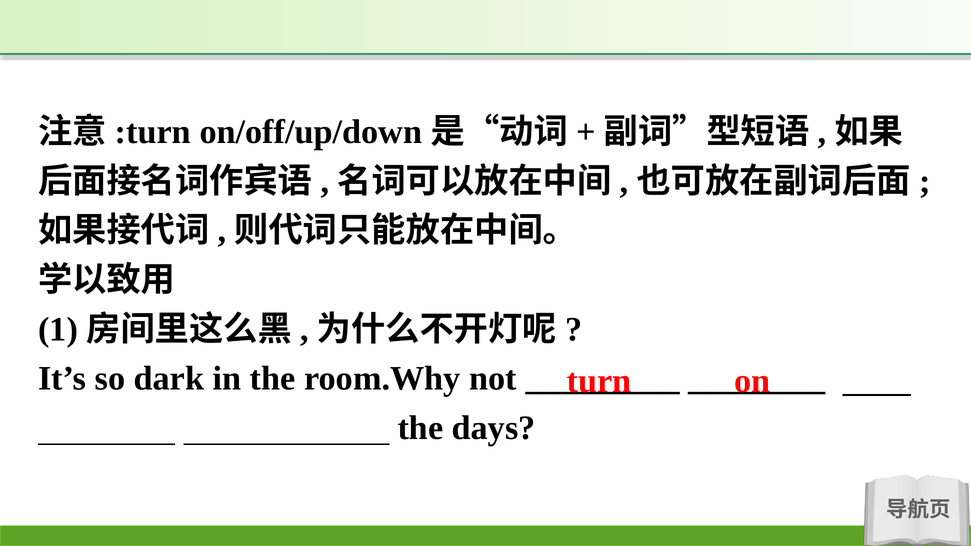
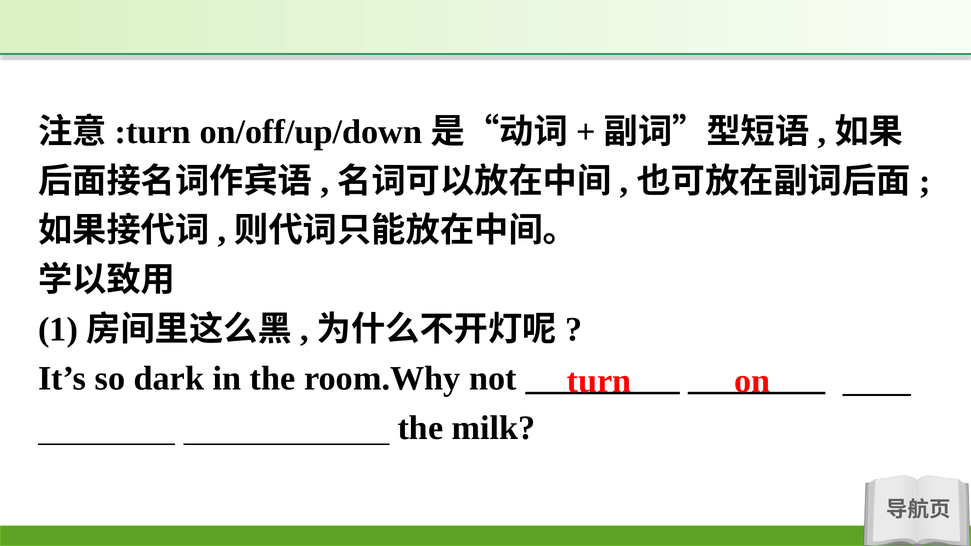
days: days -> milk (494, 428)
